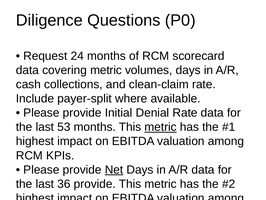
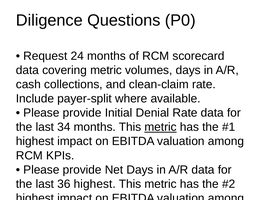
53: 53 -> 34 (64, 127)
Net underline: present -> none (114, 169)
36 provide: provide -> highest (95, 183)
